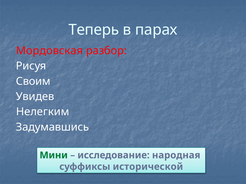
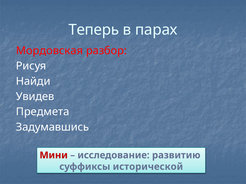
Своим: Своим -> Найди (33, 81)
Нелегким: Нелегким -> Предмета (43, 112)
Мини colour: green -> red (54, 156)
народная: народная -> развитию (176, 156)
